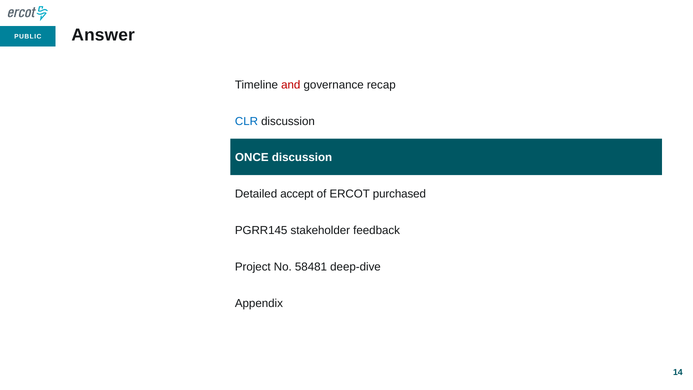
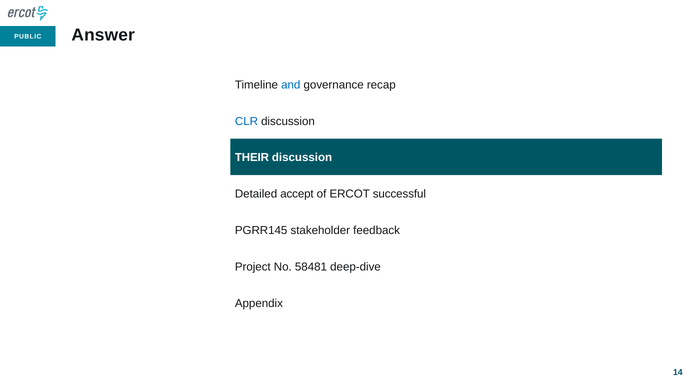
and colour: red -> blue (291, 85)
ONCE: ONCE -> THEIR (252, 158)
purchased: purchased -> successful (399, 194)
